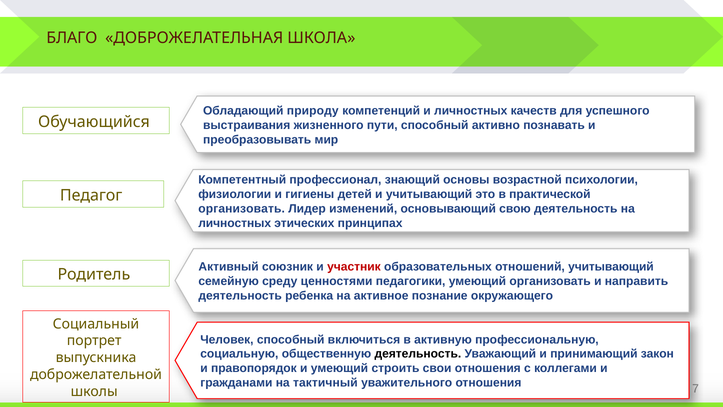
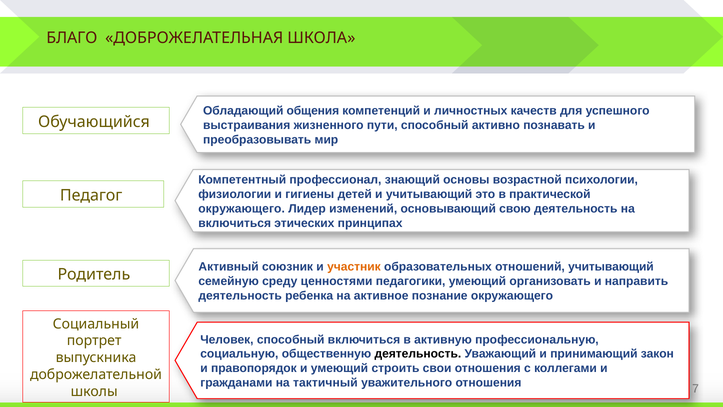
природу: природу -> общения (313, 111)
организовать: организовать -> окружающего (242, 209)
личностных: личностных -> включиться (235, 223)
участник colour: red -> orange (354, 267)
